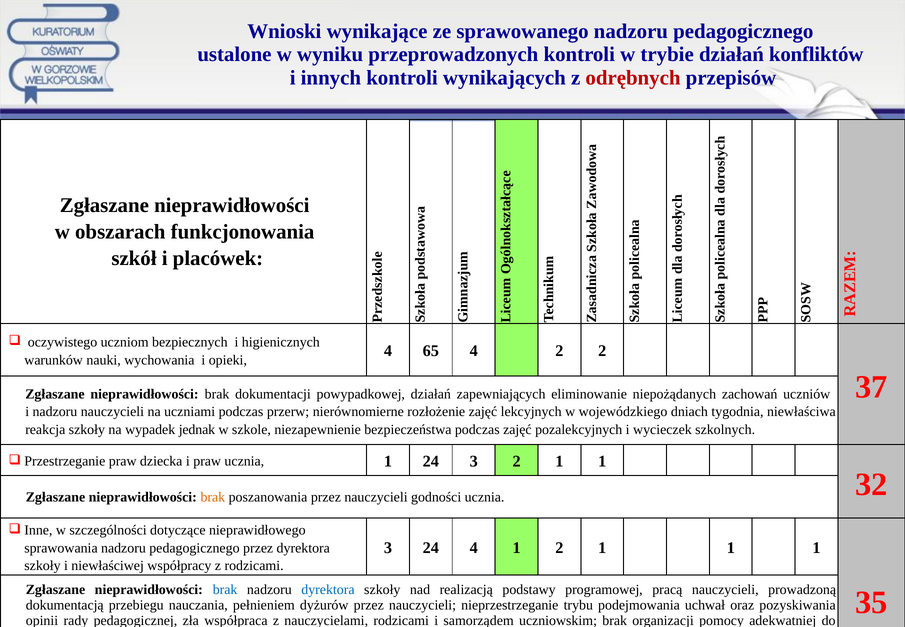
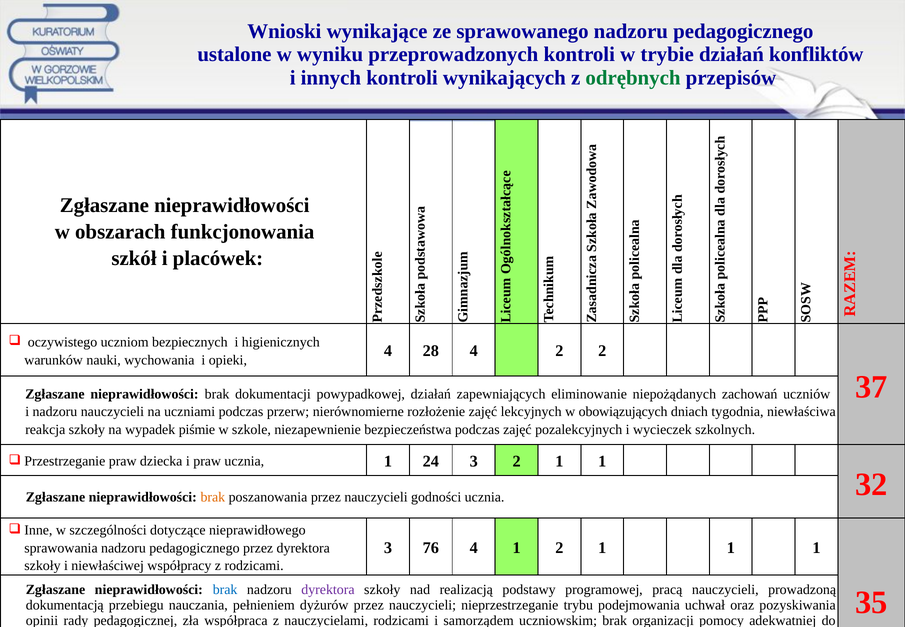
odrębnych colour: red -> green (633, 78)
4 65: 65 -> 28 (431, 351)
wojewódzkiego: wojewódzkiego -> obowiązujących (623, 411)
jednak: jednak -> piśmie (197, 429)
3 24: 24 -> 76 (431, 548)
dyrektora colour: blue -> purple (328, 589)
